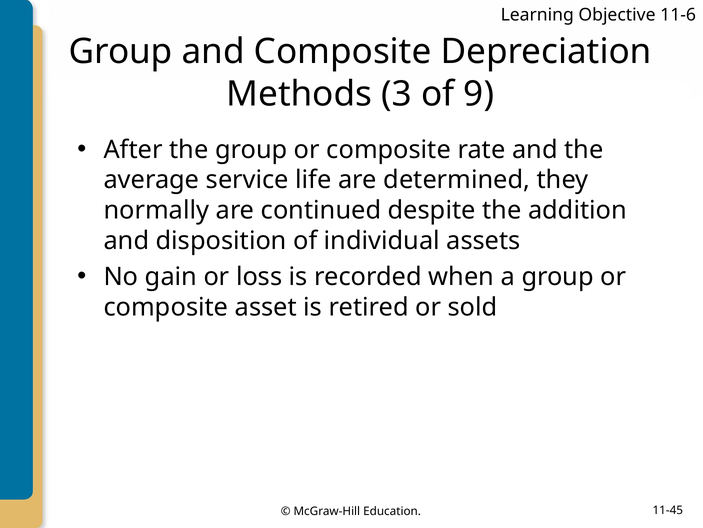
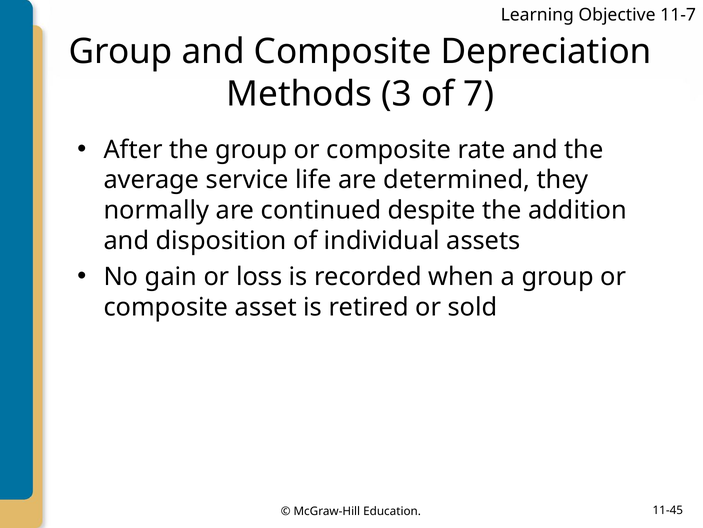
11-6: 11-6 -> 11-7 (678, 15)
9: 9 -> 7 (479, 94)
